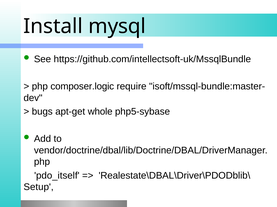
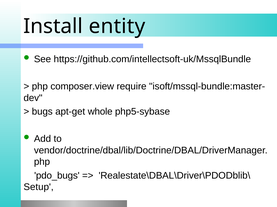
mysql: mysql -> entity (117, 26)
composer.logic: composer.logic -> composer.view (82, 87)
pdo_itself: pdo_itself -> pdo_bugs (57, 176)
